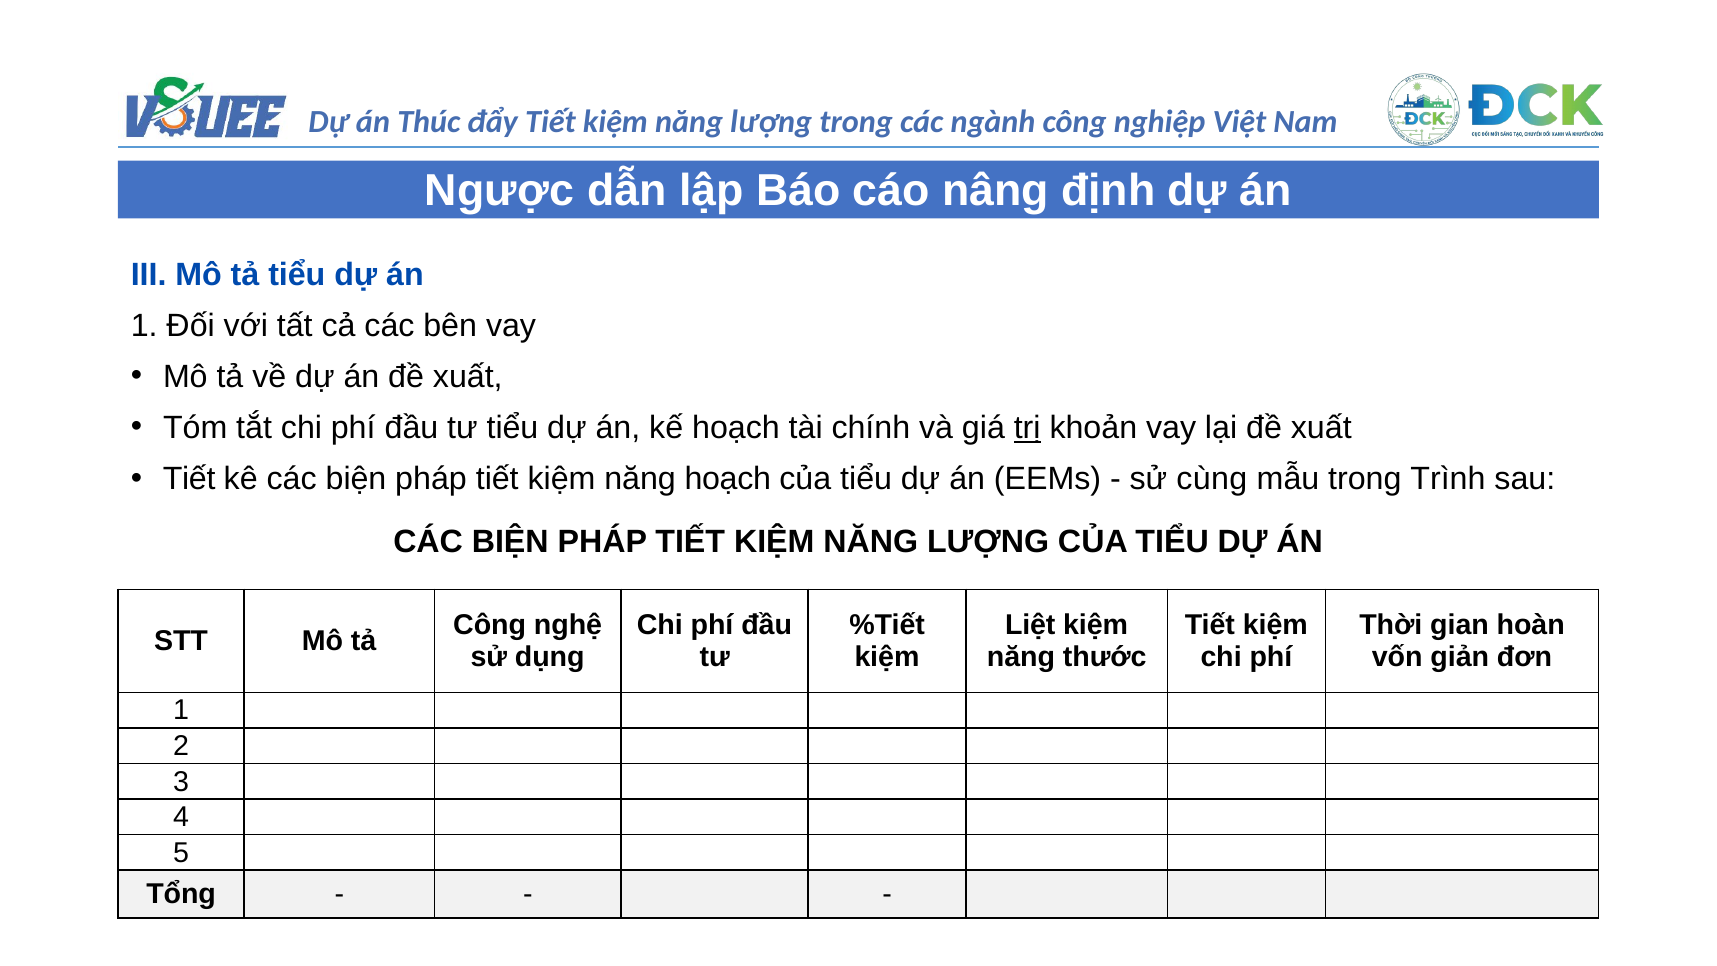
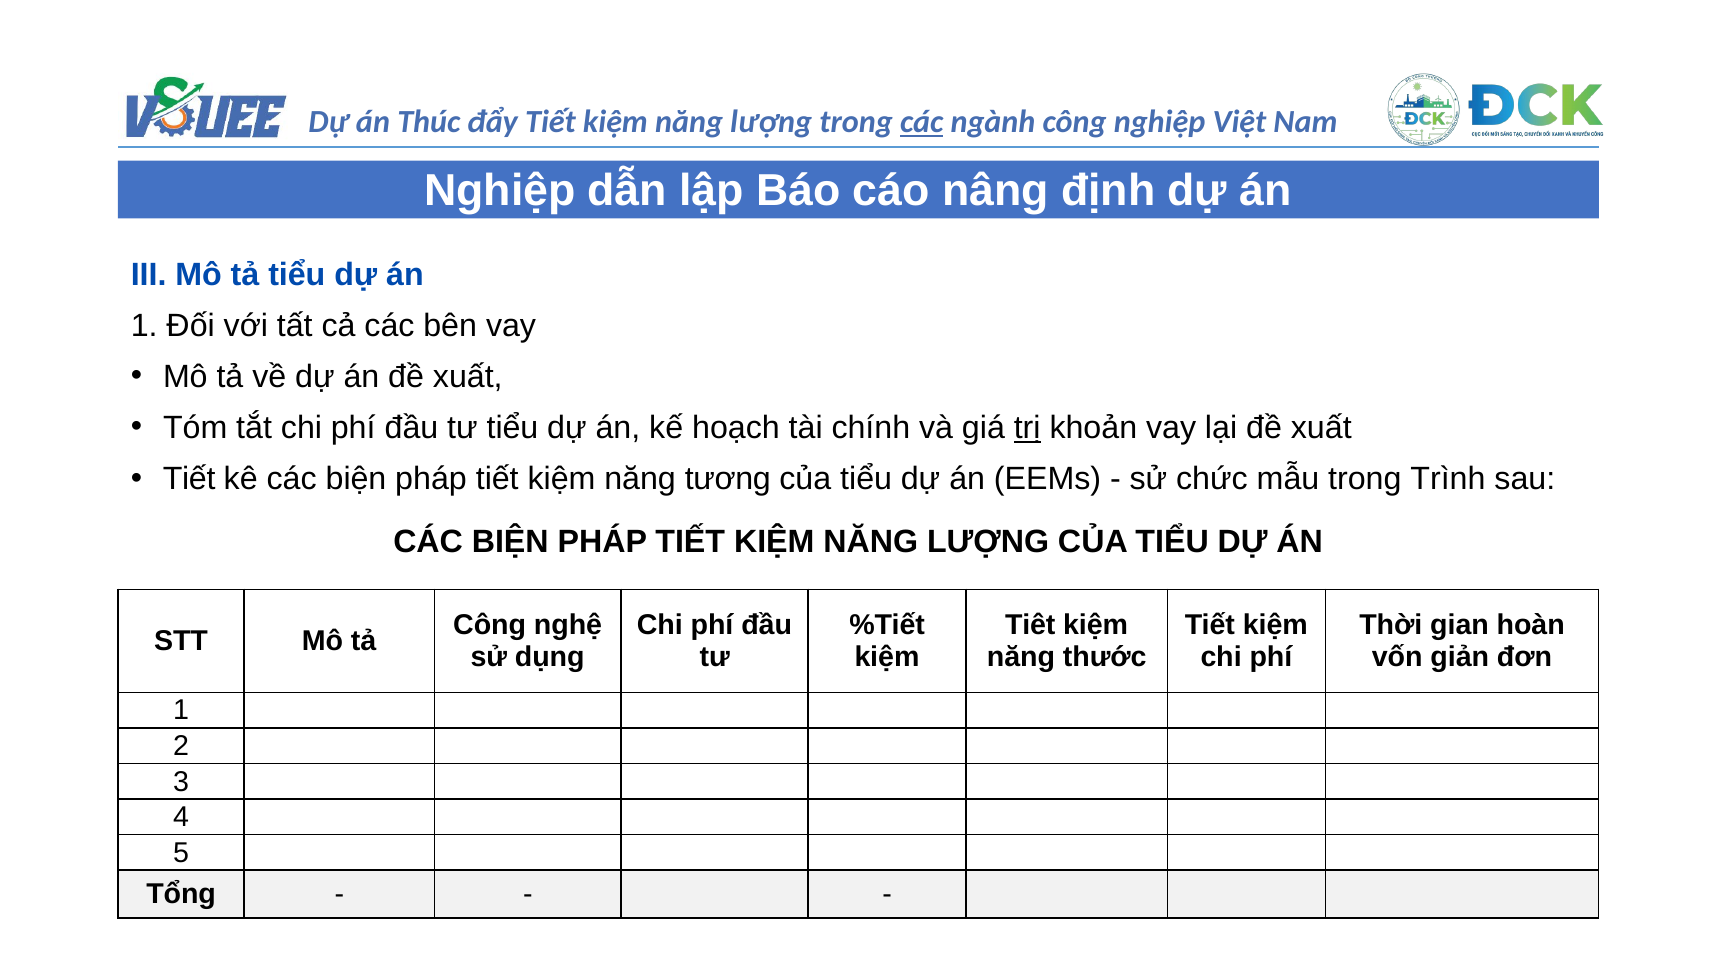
các underline: none -> present (922, 122)
Ngược: Ngược -> Nghiệp (500, 191)
năng hoạch: hoạch -> tương (728, 479)
cùng: cùng -> chức (1212, 479)
Liệt: Liệt -> Tiêt (1030, 625)
